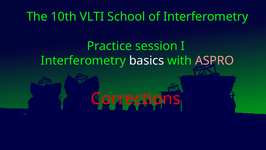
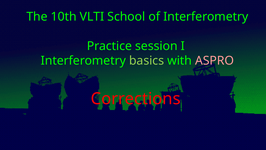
basics colour: white -> light green (147, 61)
